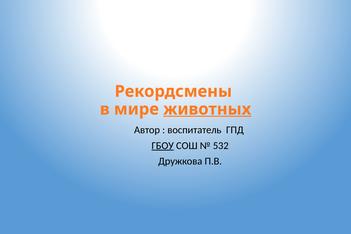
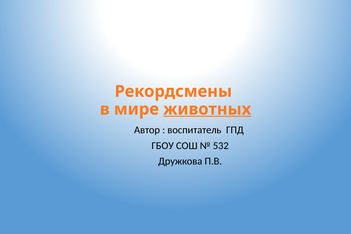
ГБОУ underline: present -> none (163, 146)
